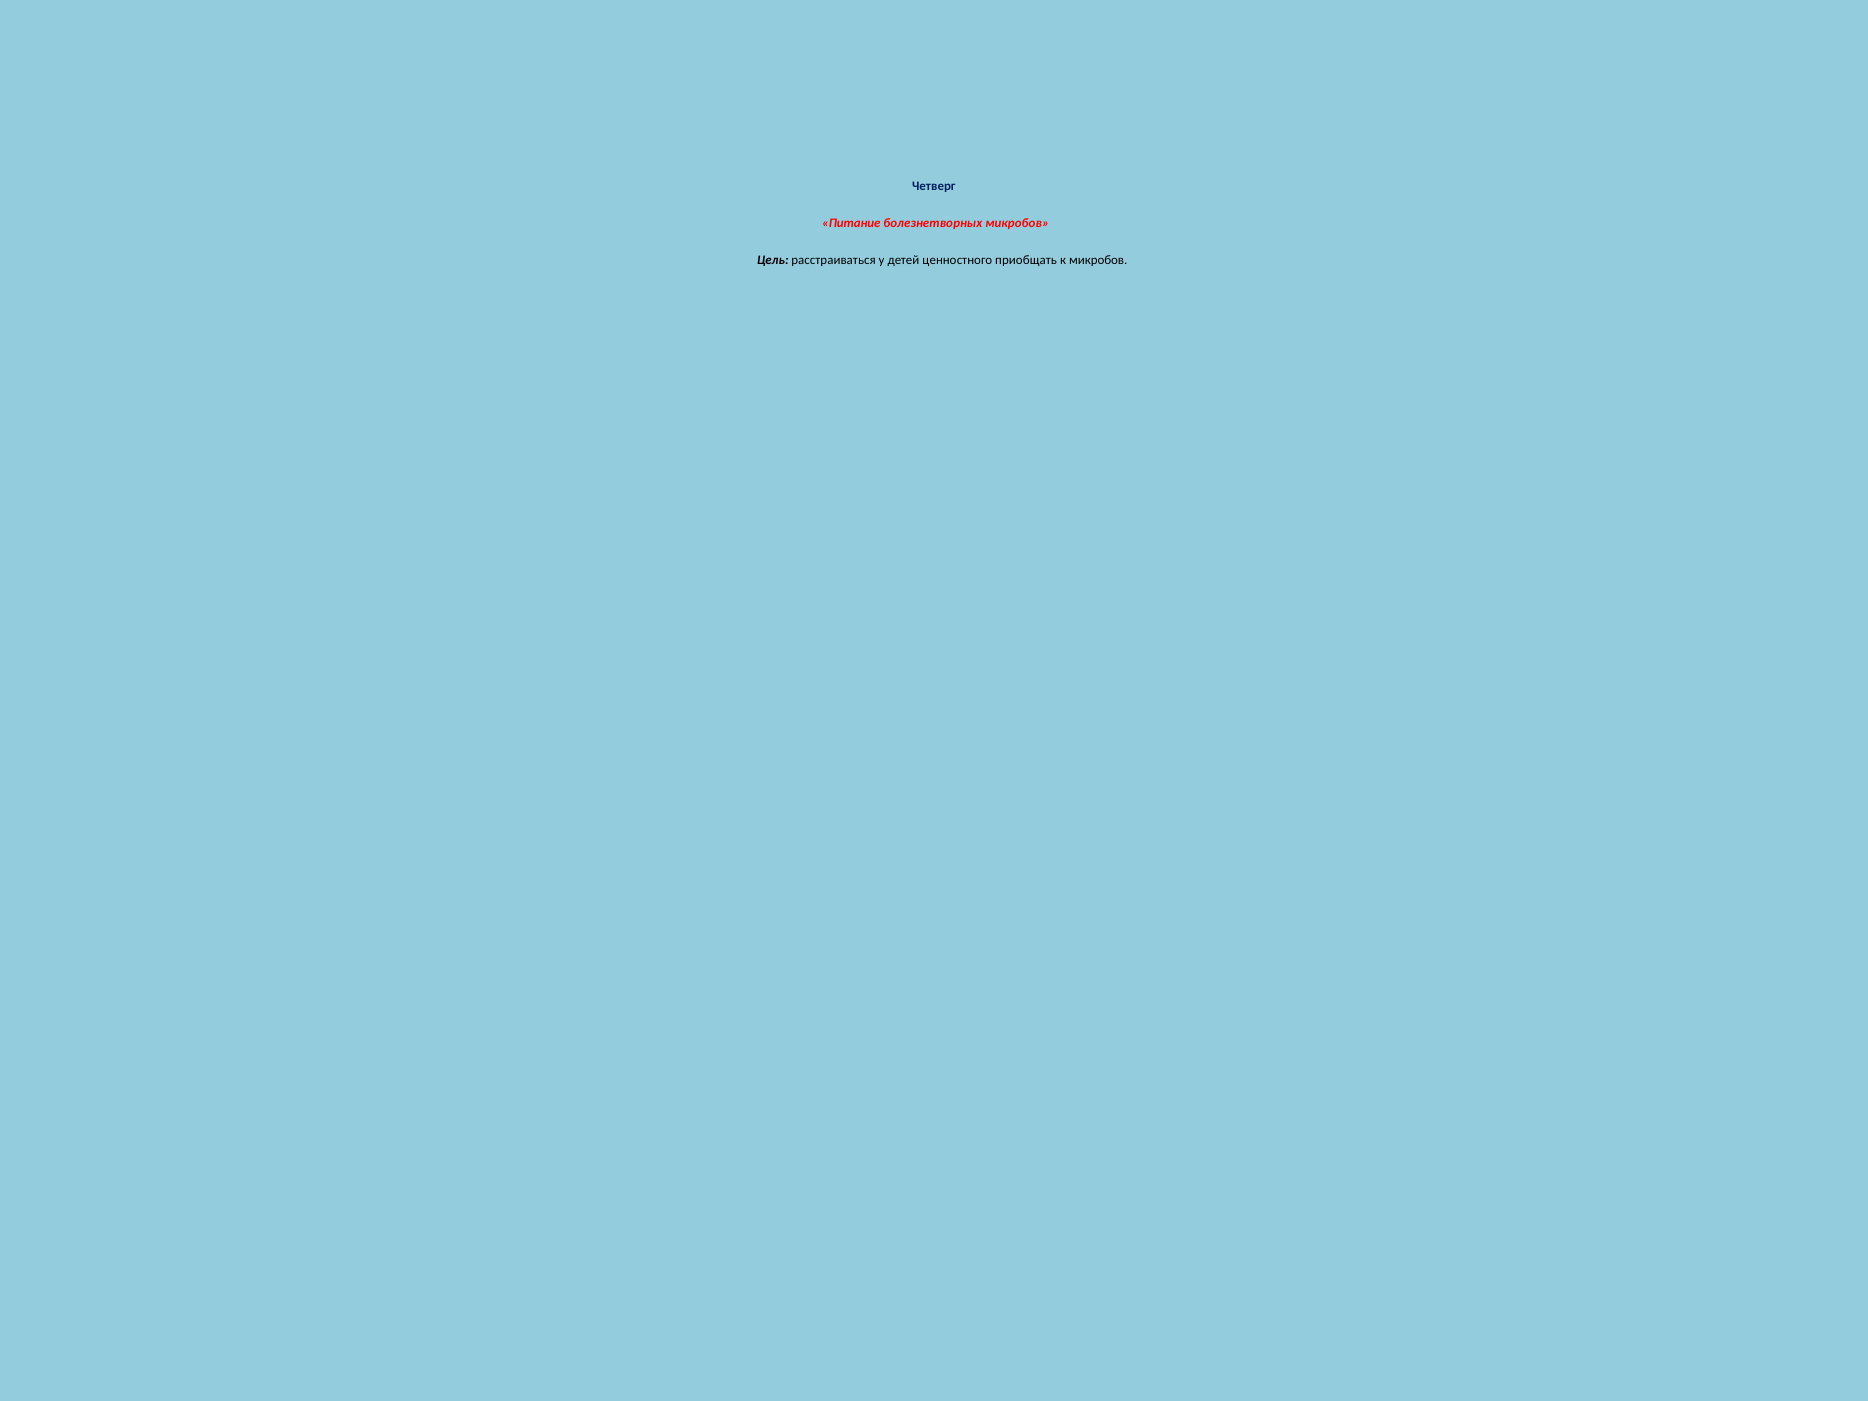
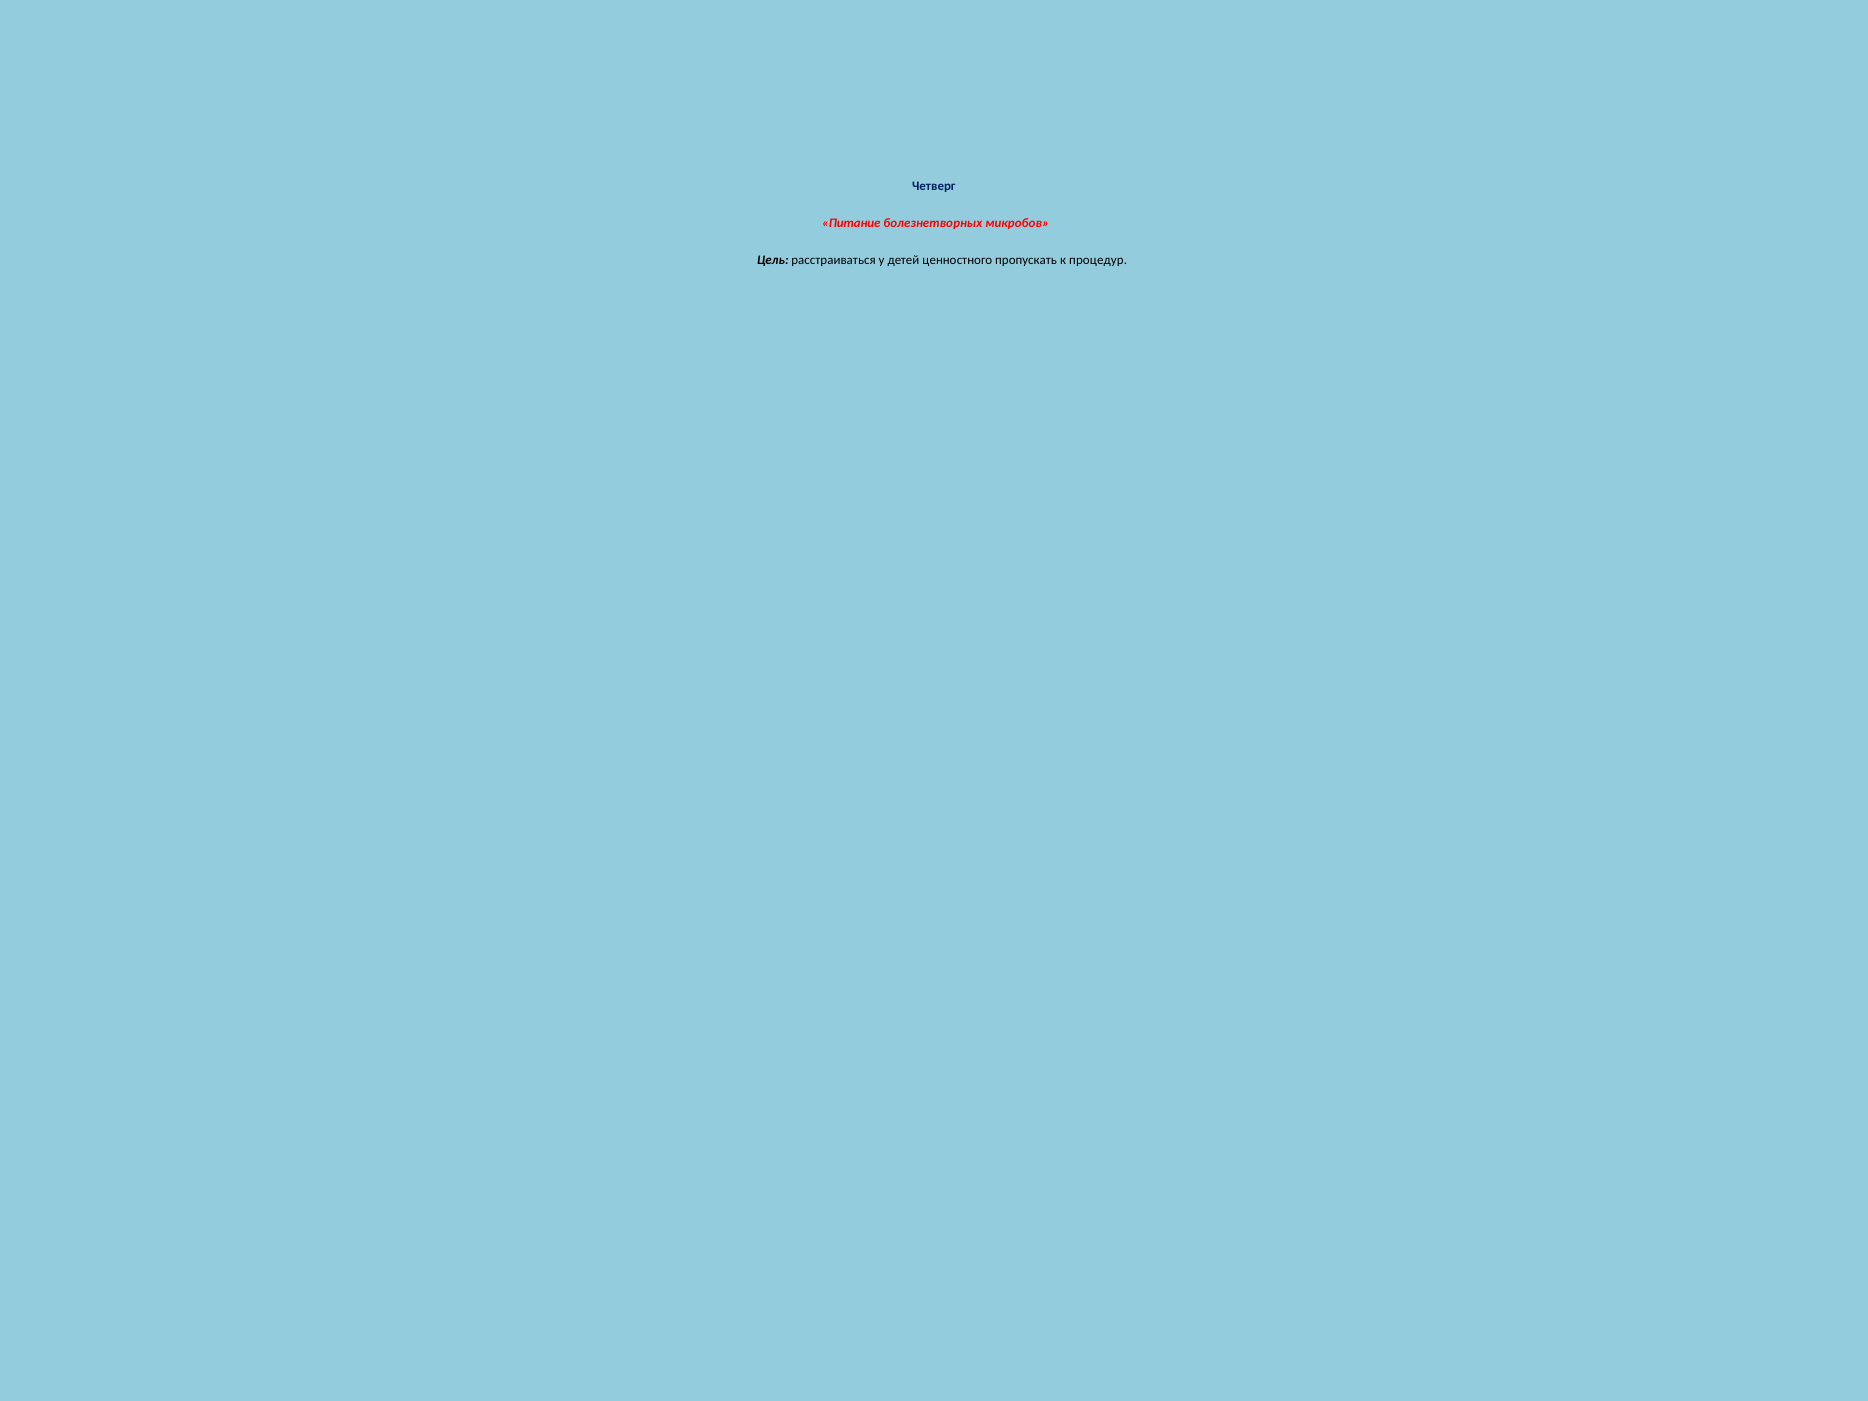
приобщать: приобщать -> пропускать (1026, 260)
к микробов: микробов -> процедур (1098, 260)
